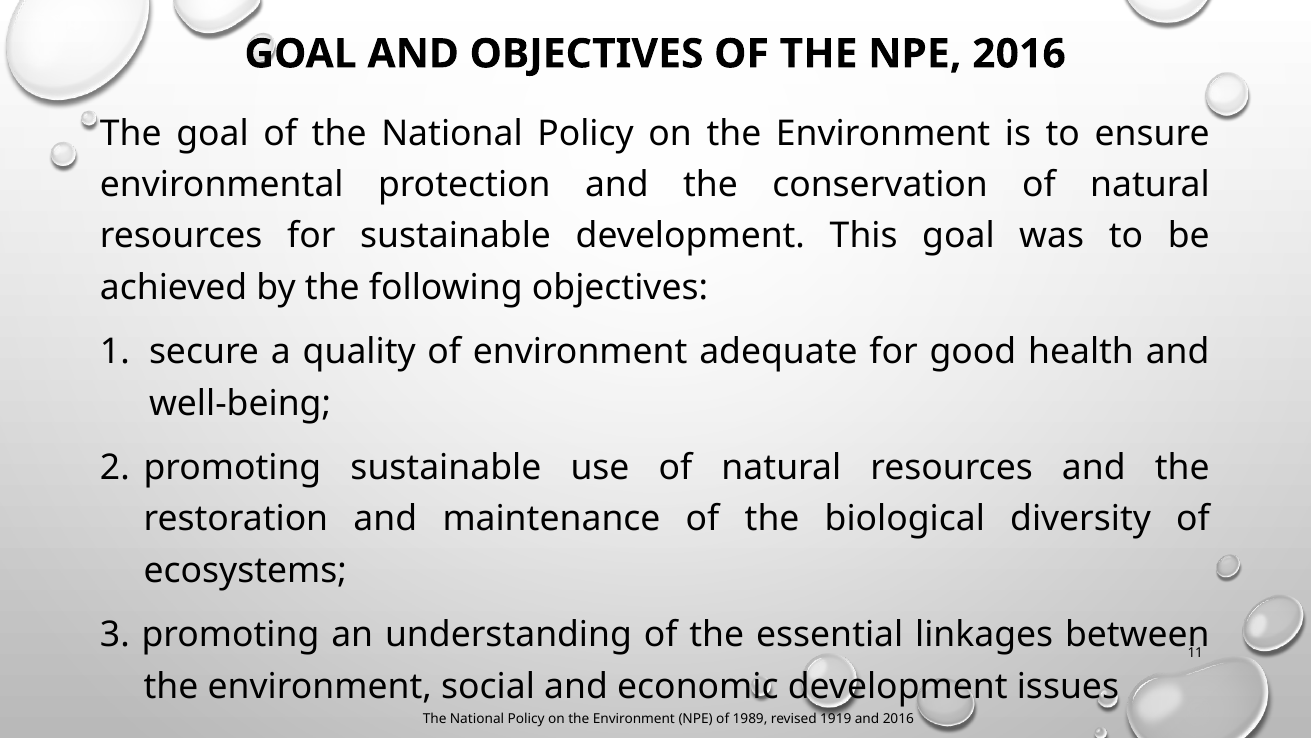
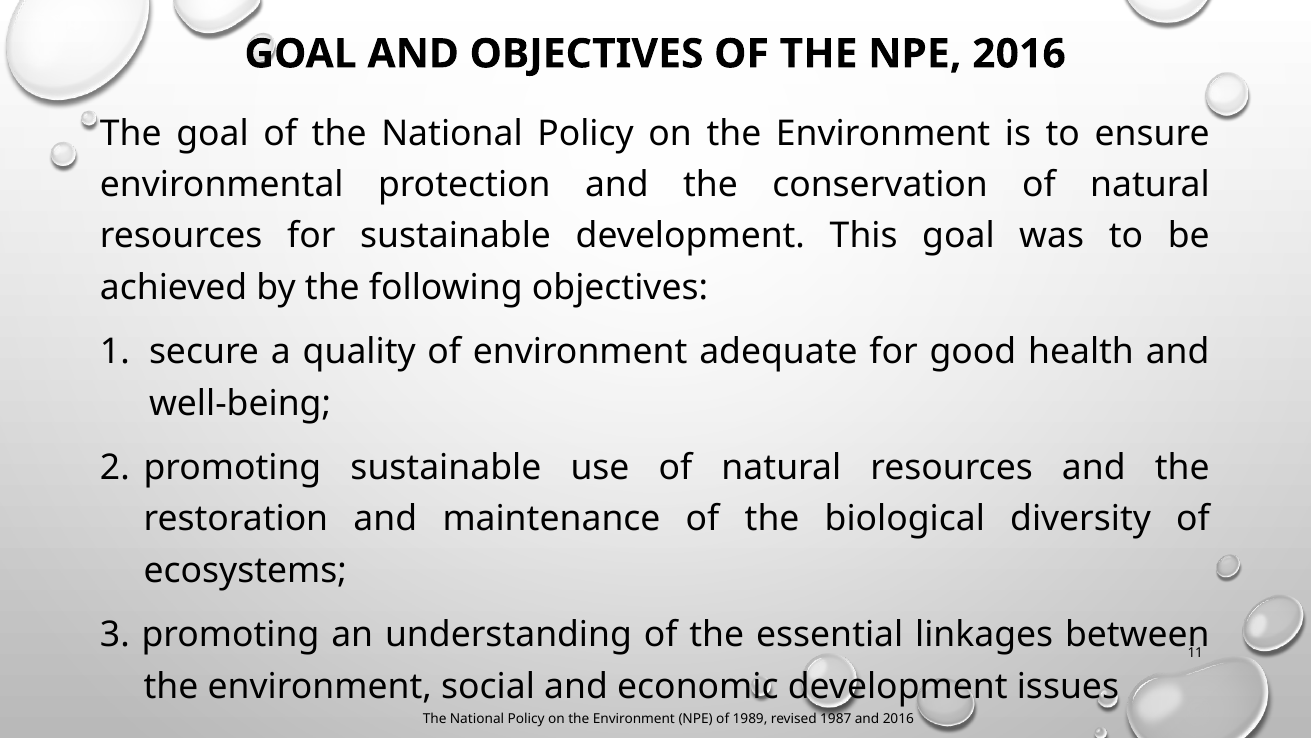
1919: 1919 -> 1987 (836, 719)
